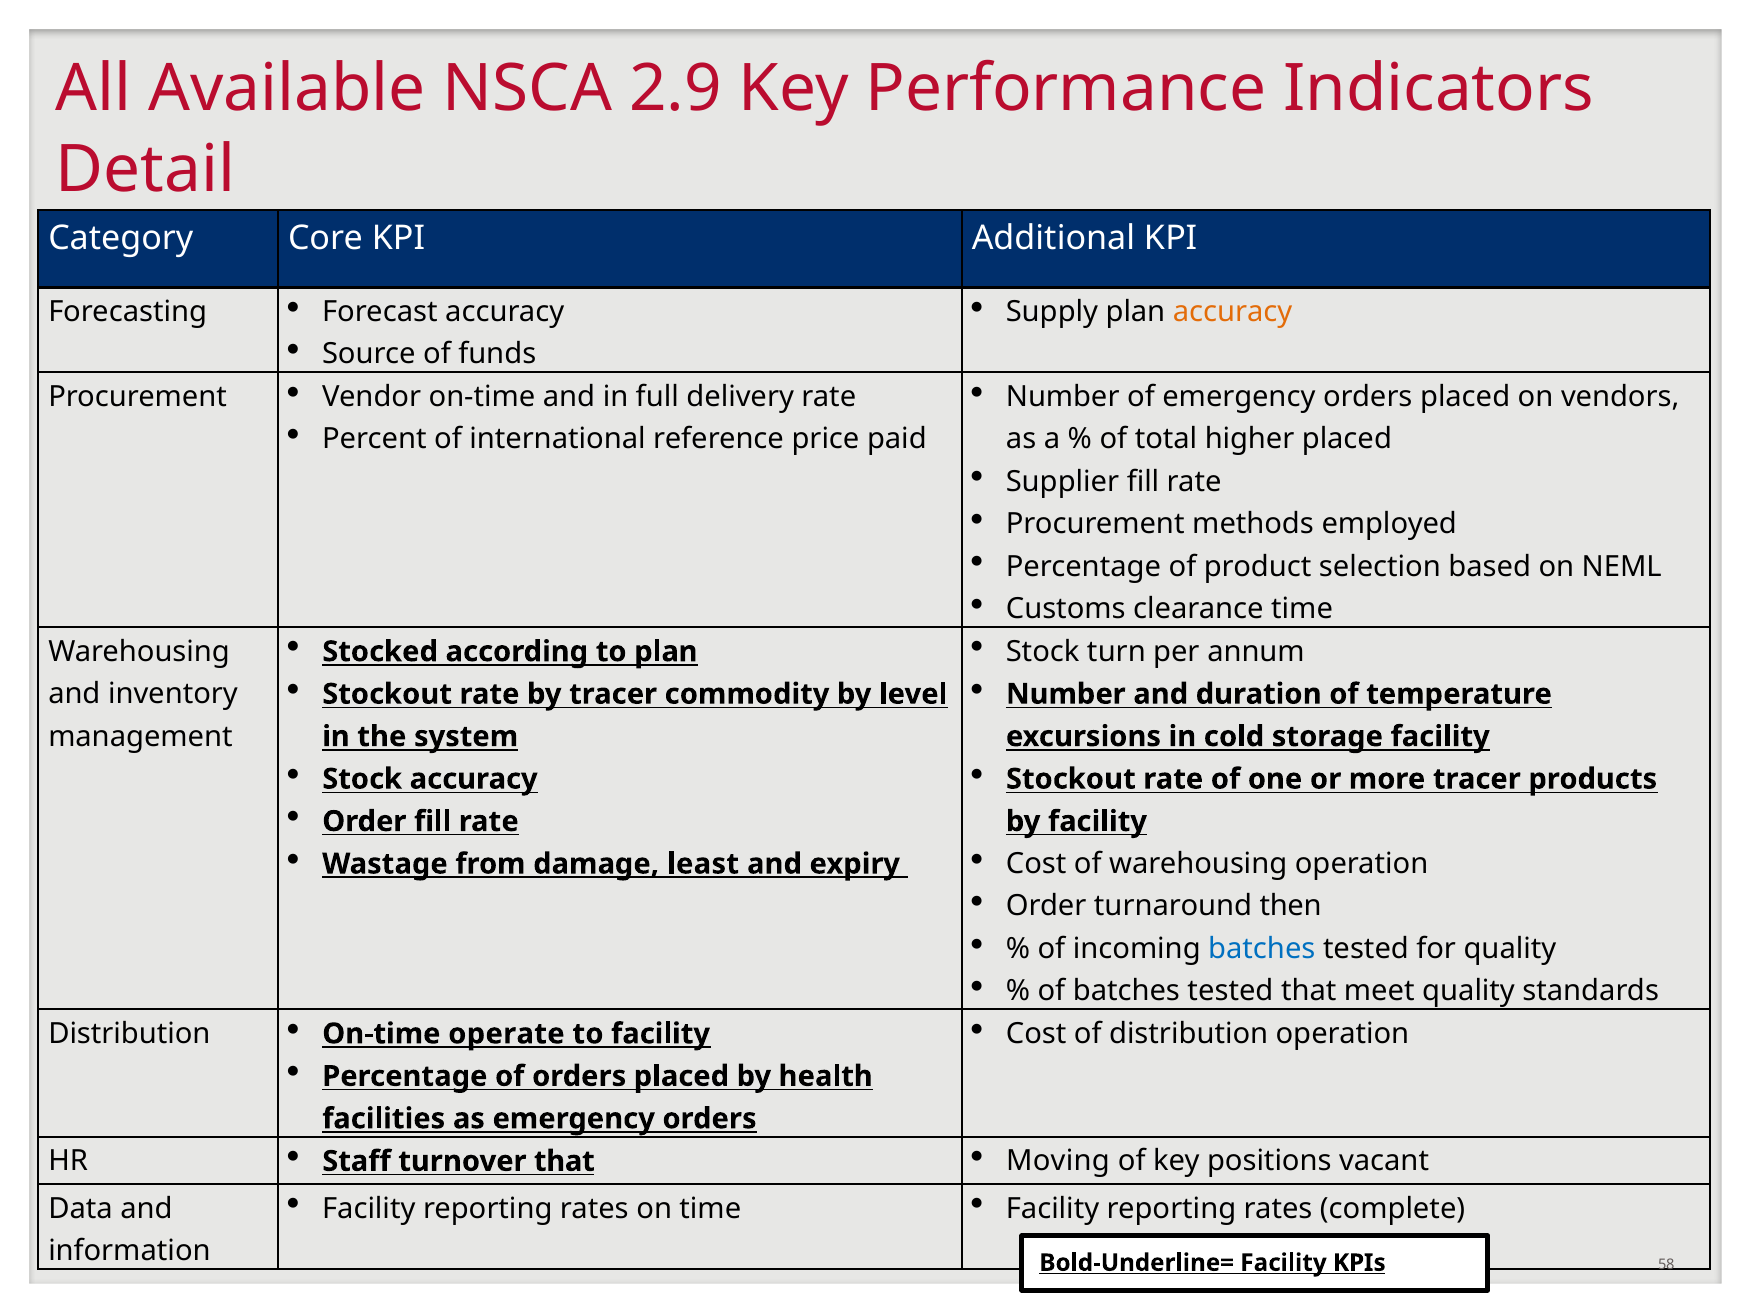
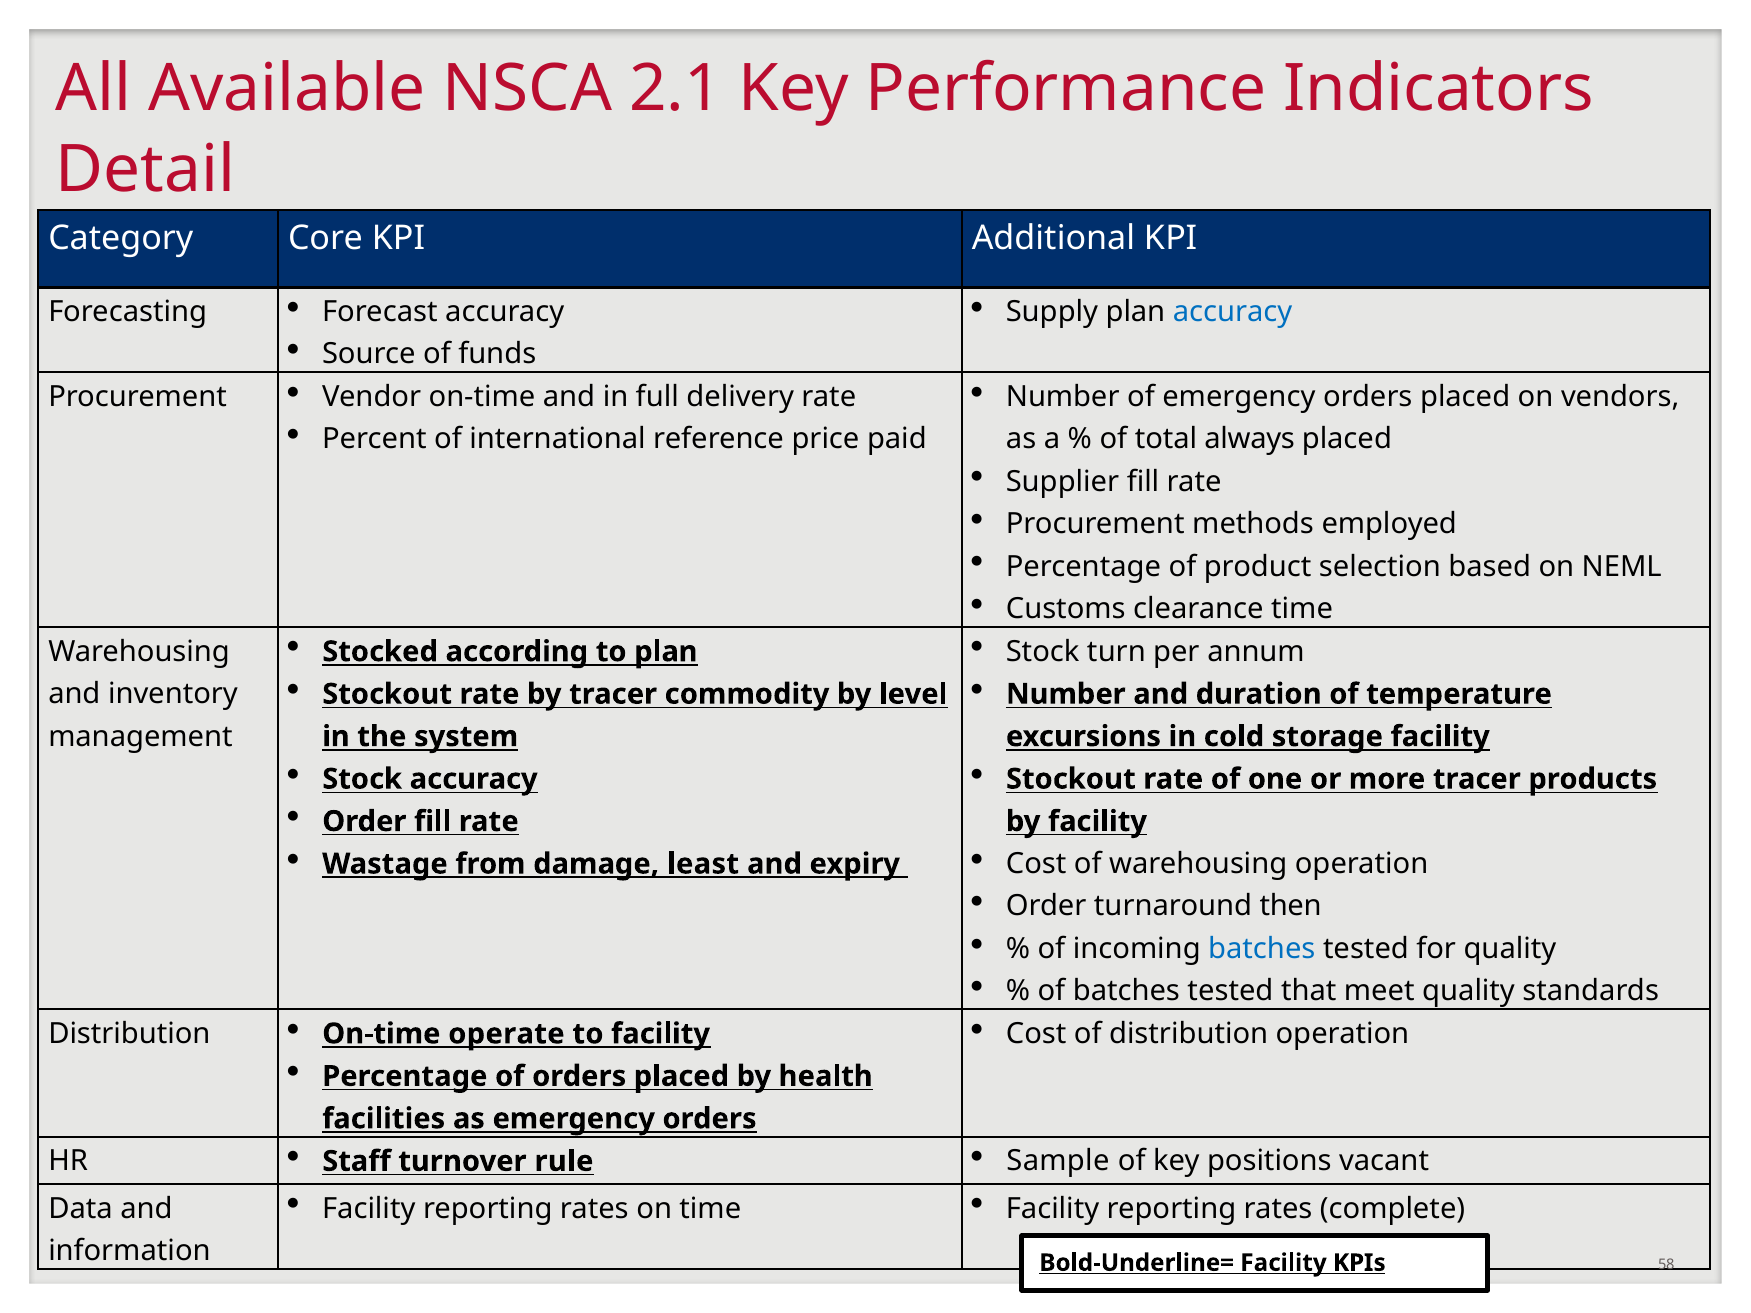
2.9: 2.9 -> 2.1 (675, 89)
accuracy colour: orange -> blue (1233, 312)
higher: higher -> always (1250, 439)
turnover that: that -> rule (564, 1161)
Moving: Moving -> Sample (1058, 1161)
